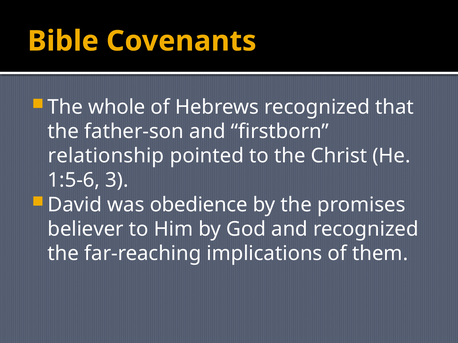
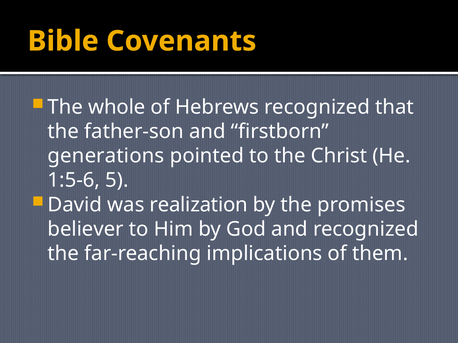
relationship: relationship -> generations (106, 156)
3: 3 -> 5 (117, 181)
obedience: obedience -> realization (199, 205)
